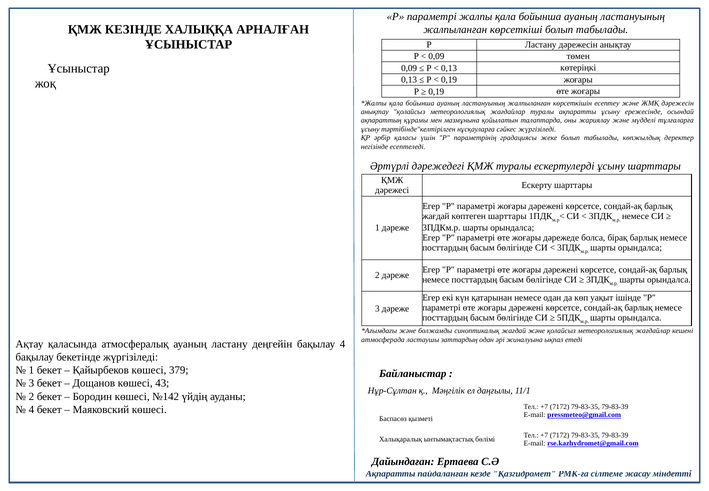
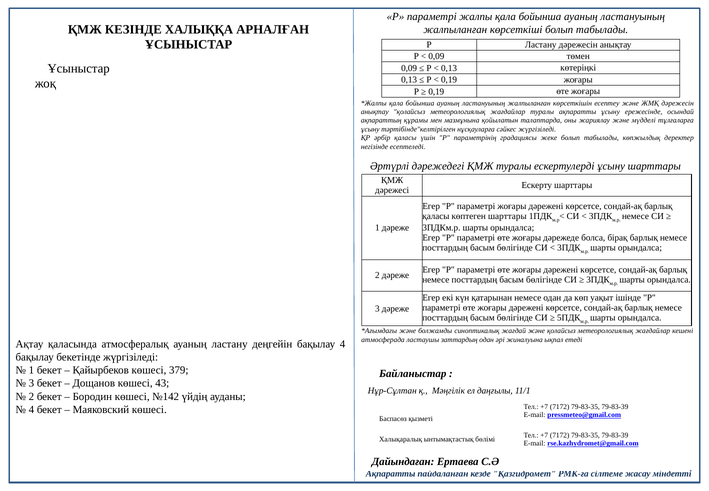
жағдай: жағдай -> қаласы (436, 216)
